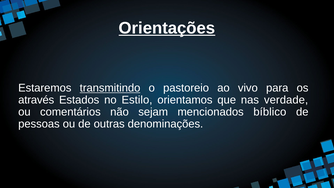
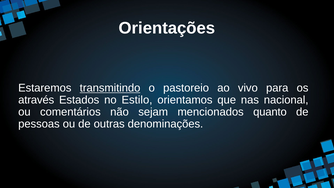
Orientações underline: present -> none (167, 28)
verdade: verdade -> nacional (286, 100)
bíblico: bíblico -> quanto (270, 112)
